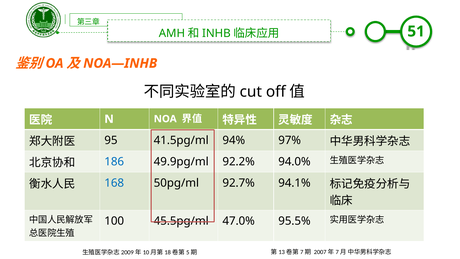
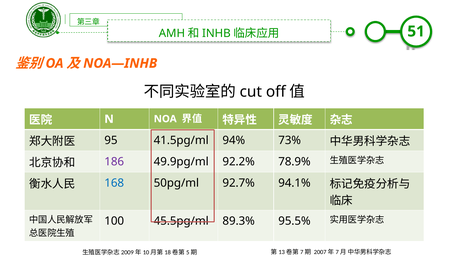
97%: 97% -> 73% (290, 140)
186 colour: blue -> purple (114, 162)
94.0%: 94.0% -> 78.9% (294, 162)
47.0%: 47.0% -> 89.3% (239, 221)
